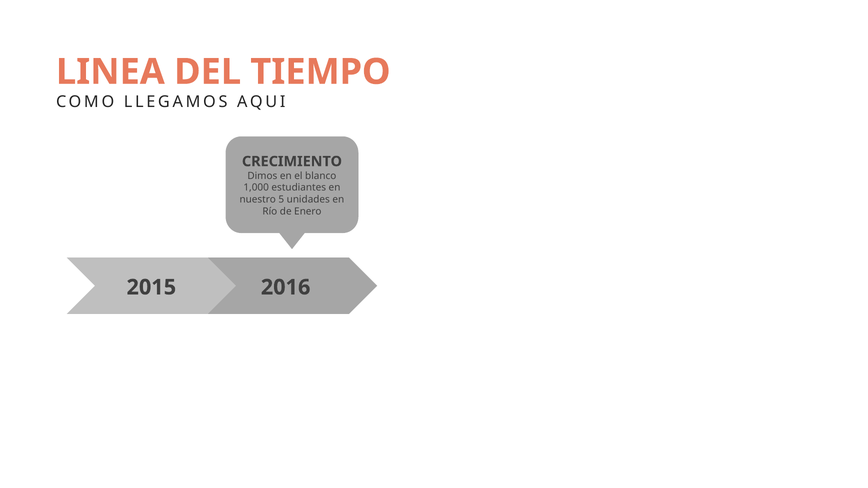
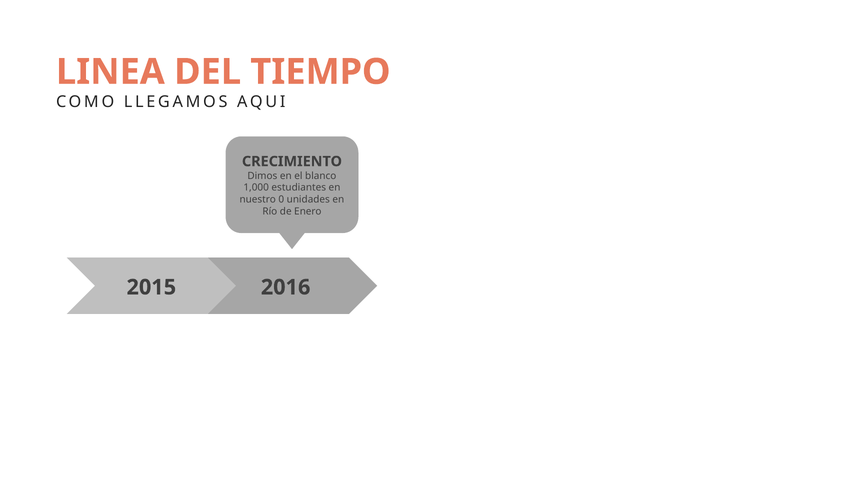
5: 5 -> 0 (281, 200)
